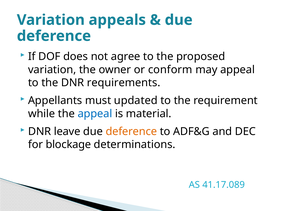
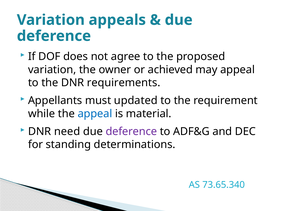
conform: conform -> achieved (170, 70)
leave: leave -> need (67, 131)
deference colour: orange -> purple (131, 131)
blockage: blockage -> standing (68, 144)
41.17.089: 41.17.089 -> 73.65.340 (224, 185)
